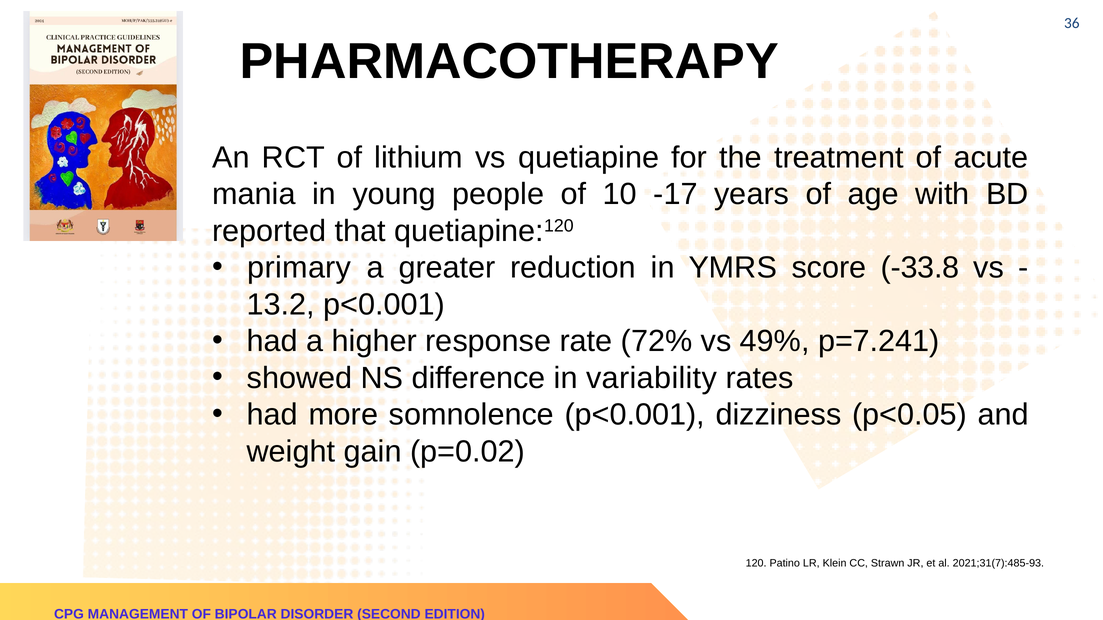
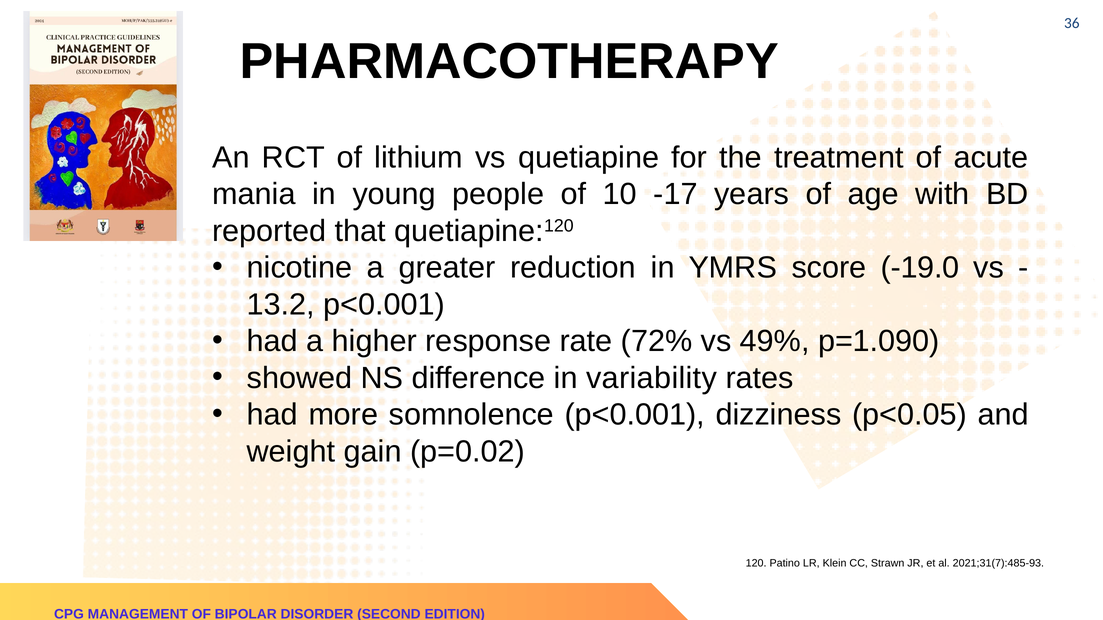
primary: primary -> nicotine (299, 268)
-33.8: -33.8 -> -19.0 (920, 268)
p=7.241: p=7.241 -> p=1.090 (879, 341)
